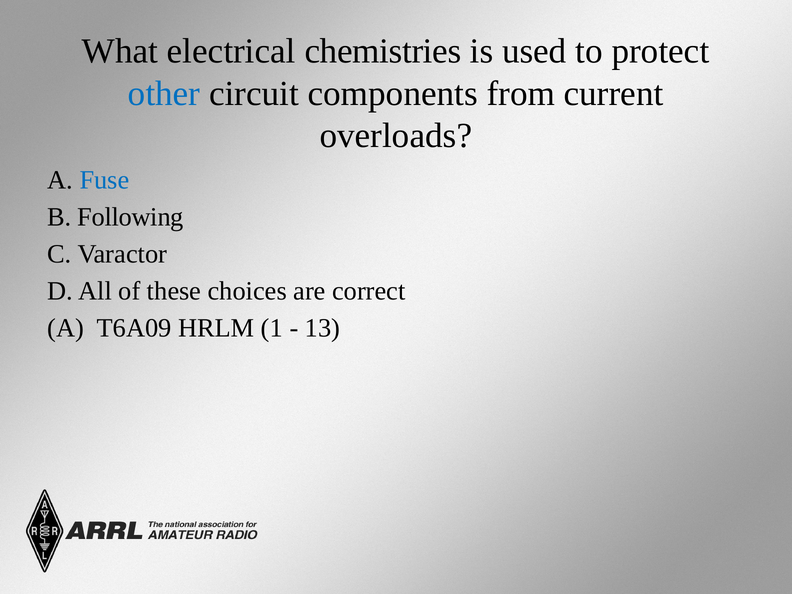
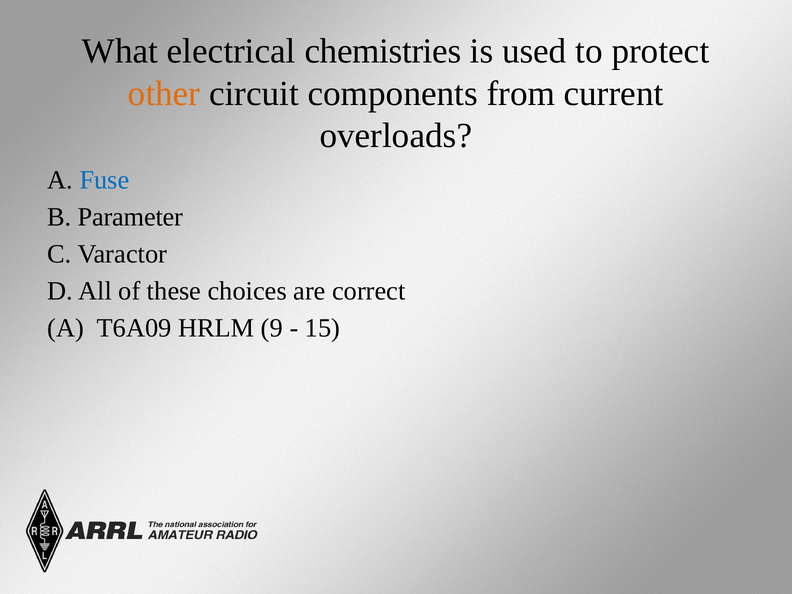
other colour: blue -> orange (164, 94)
Following: Following -> Parameter (130, 217)
1: 1 -> 9 (272, 328)
13: 13 -> 15 (322, 328)
